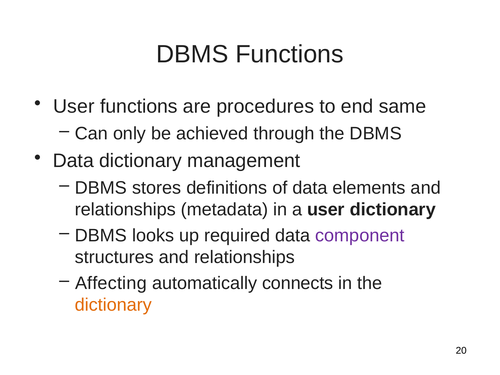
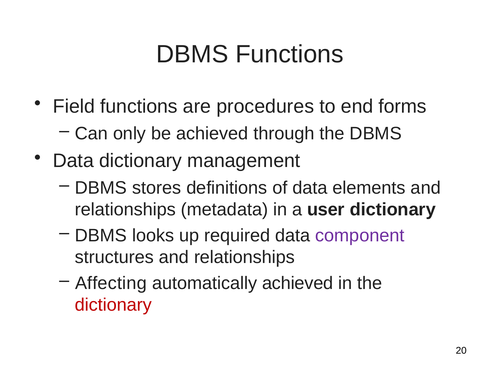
User: User -> Field (74, 106)
same: same -> forms (403, 106)
automatically connects: connects -> achieved (298, 283)
dictionary colour: orange -> red (113, 305)
